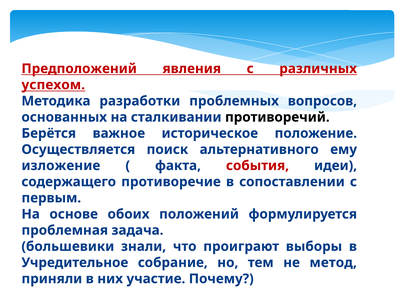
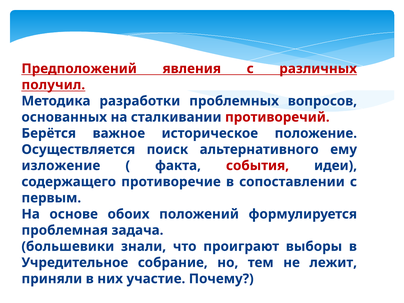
успехом: успехом -> получил (53, 85)
противоречий colour: black -> red (277, 117)
метод: метод -> лежит (333, 263)
